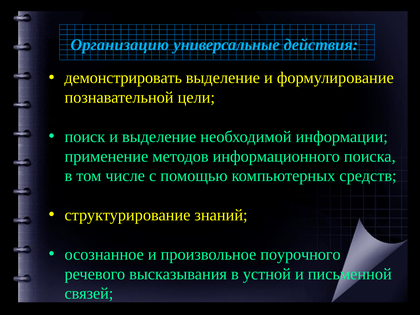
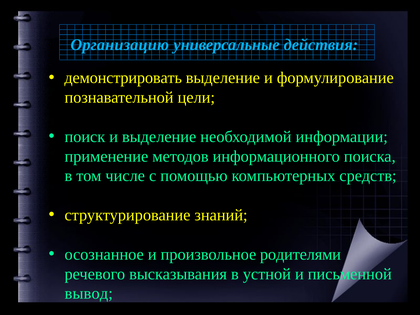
поурочного: поурочного -> родителями (300, 254)
связей: связей -> вывод (89, 294)
